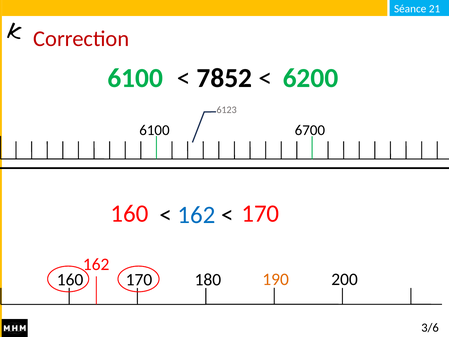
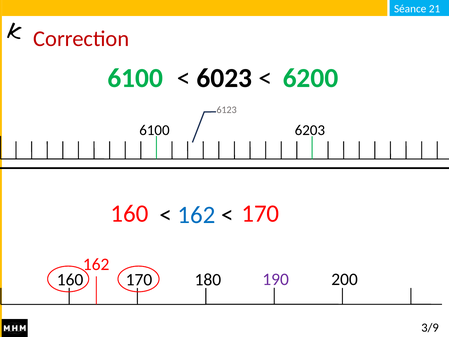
7852: 7852 -> 6023 (224, 78)
6700: 6700 -> 6203 (310, 130)
190 colour: orange -> purple (276, 279)
3/6: 3/6 -> 3/9 (430, 328)
